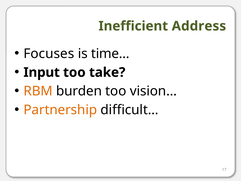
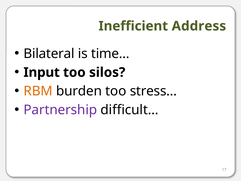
Focuses: Focuses -> Bilateral (49, 54)
take: take -> silos (107, 72)
vision…: vision… -> stress… (153, 91)
Partnership colour: orange -> purple (60, 110)
